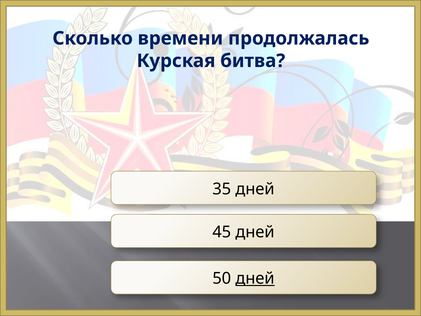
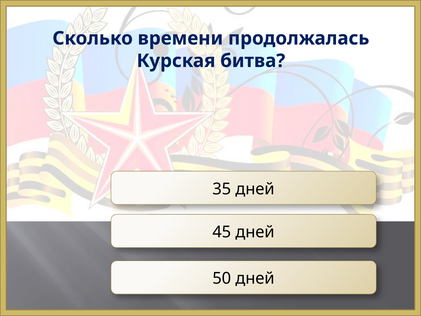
дней underline: present -> none (255, 278)
